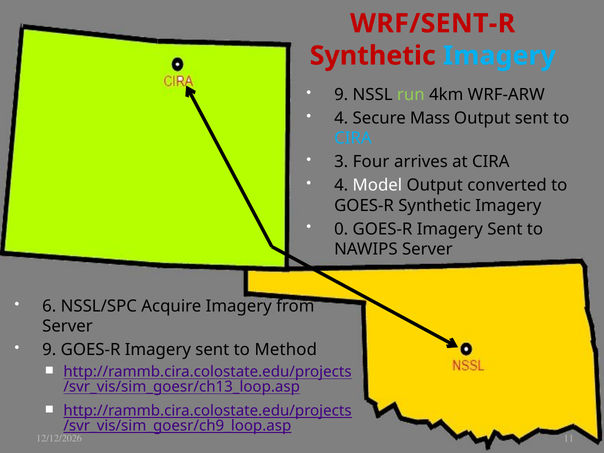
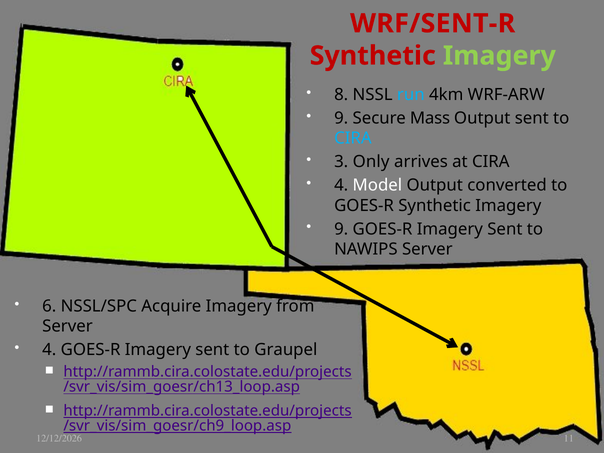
Imagery colour: light blue -> light green (499, 56)
9: 9 -> 8 (341, 95)
run colour: light green -> light blue (411, 95)
4: 4 -> 9 (341, 118)
Four: Four -> Only (371, 162)
0: 0 -> 9 (341, 229)
9: 9 -> 4 (49, 350)
Method: Method -> Graupel (286, 350)
